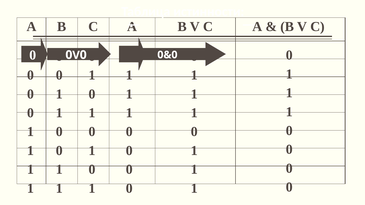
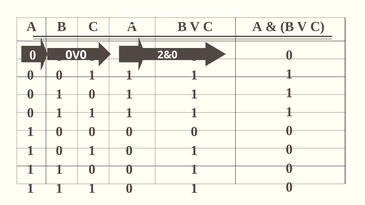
0&0: 0&0 -> 2&0 (167, 55)
